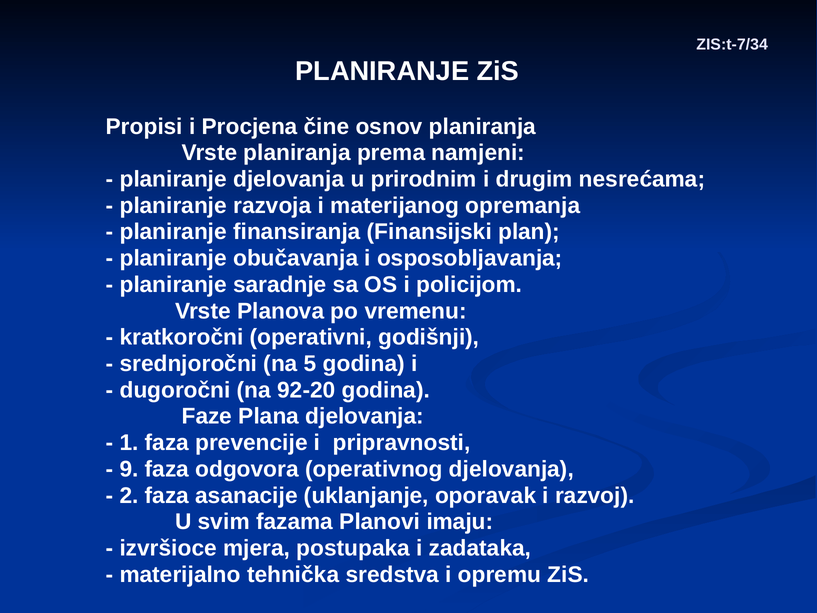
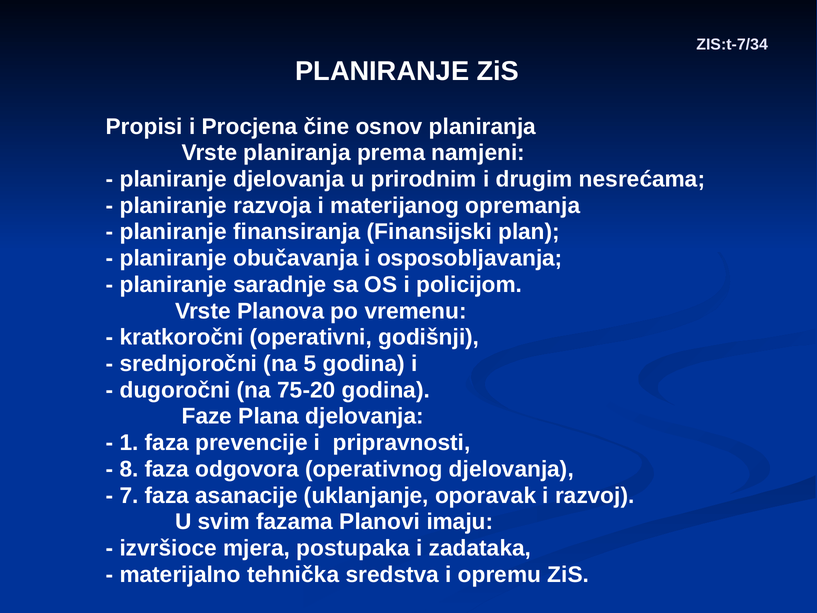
92-20: 92-20 -> 75-20 (306, 390)
9: 9 -> 8 (129, 469)
2: 2 -> 7 (129, 495)
